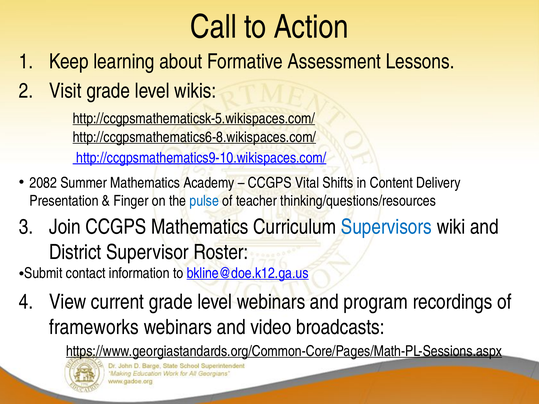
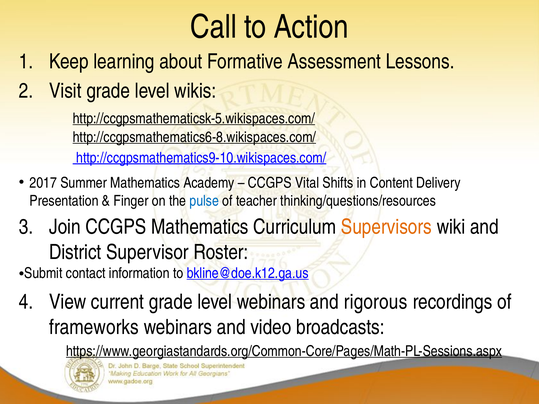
2082: 2082 -> 2017 (43, 183)
Supervisors colour: blue -> orange (386, 227)
program: program -> rigorous (376, 302)
